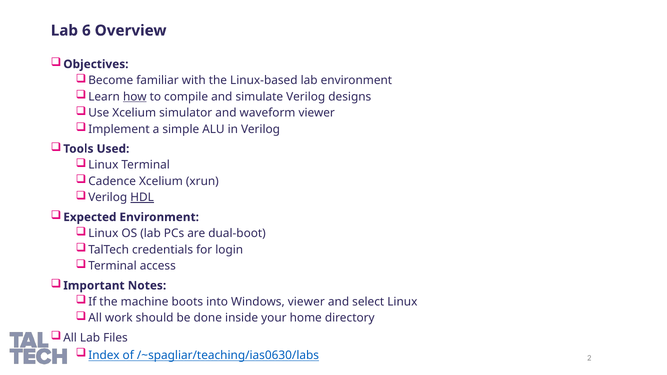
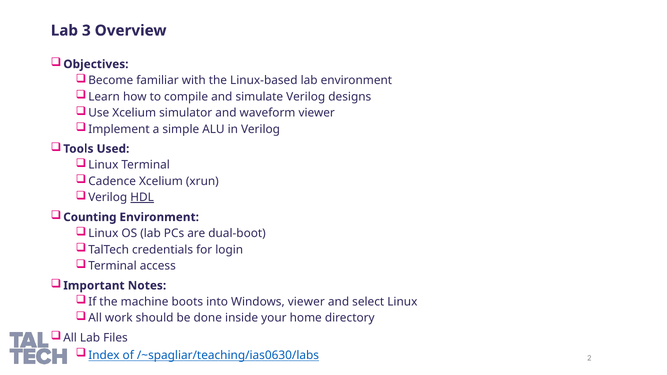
6: 6 -> 3 (86, 31)
how underline: present -> none (135, 97)
Expected: Expected -> Counting (90, 217)
